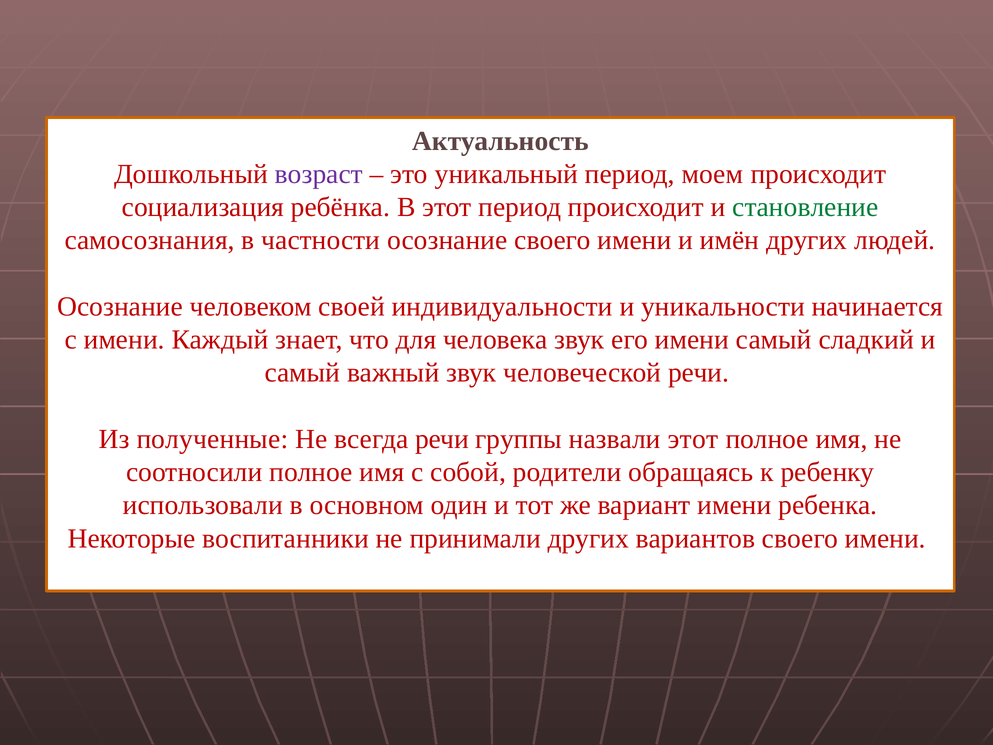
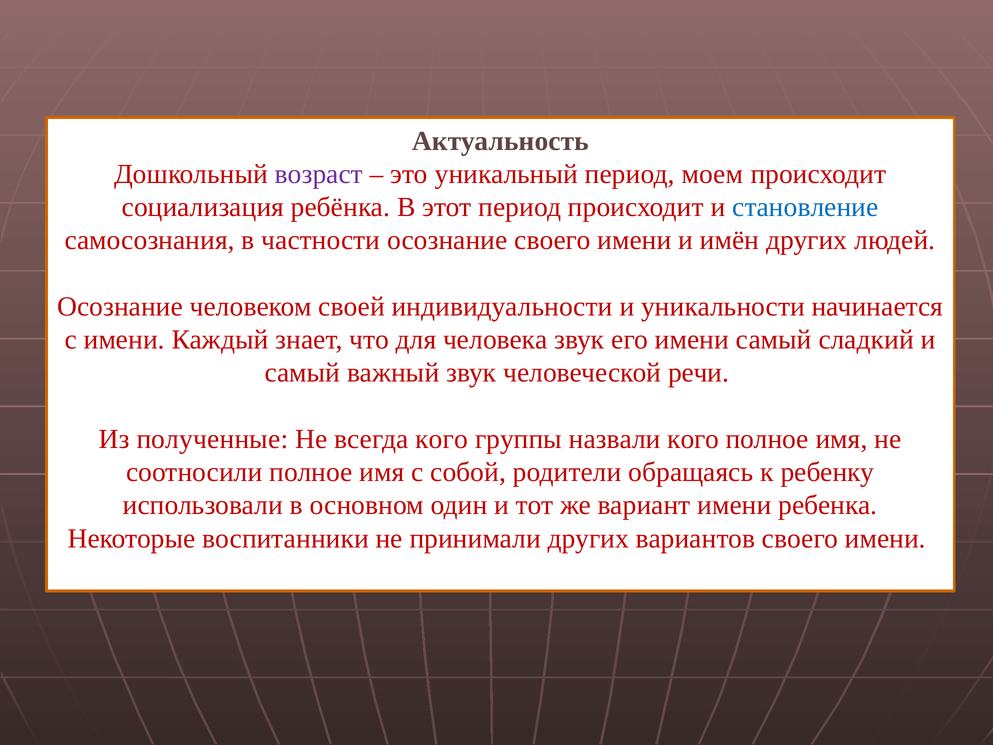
становление colour: green -> blue (805, 207)
всегда речи: речи -> кого (442, 439)
назвали этот: этот -> кого (693, 439)
